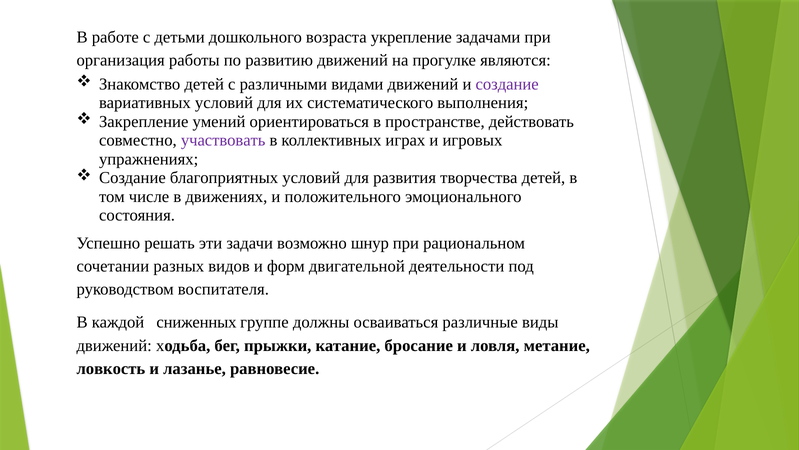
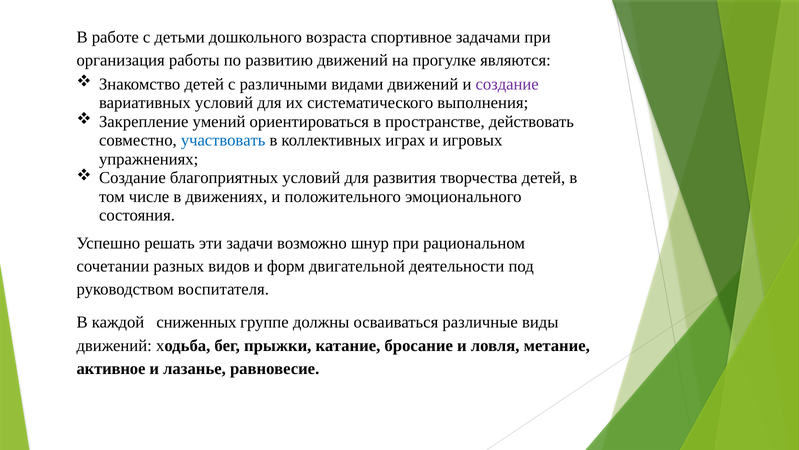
укрепление: укрепление -> спортивное (411, 37)
участвовать colour: purple -> blue (223, 140)
ловкость: ловкость -> активное (111, 368)
